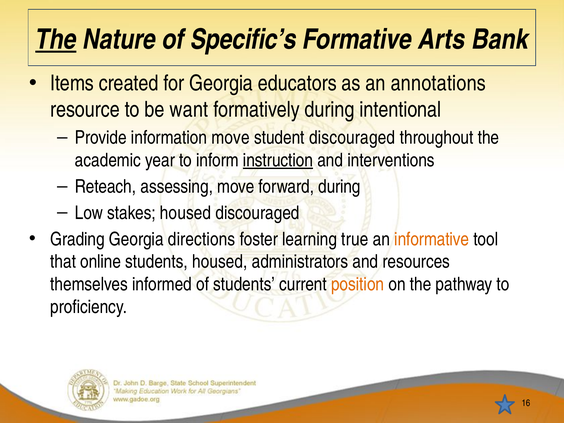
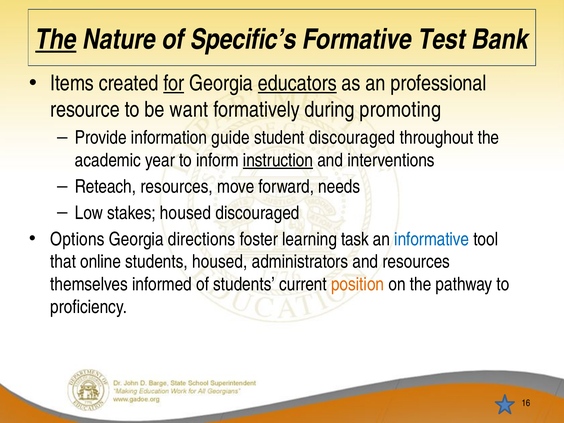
Arts: Arts -> Test (442, 40)
for underline: none -> present (174, 83)
educators underline: none -> present (297, 83)
annotations: annotations -> professional (438, 83)
intentional: intentional -> promoting (400, 110)
information move: move -> guide (231, 138)
Reteach assessing: assessing -> resources (177, 187)
forward during: during -> needs (339, 187)
Grading: Grading -> Options (77, 239)
true: true -> task (355, 239)
informative colour: orange -> blue (432, 239)
